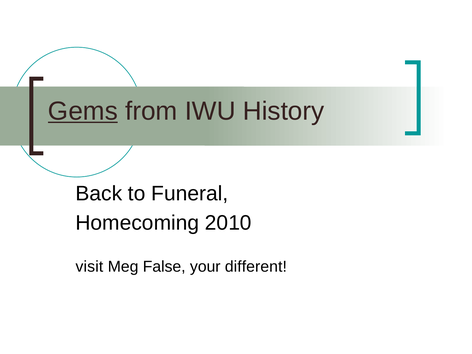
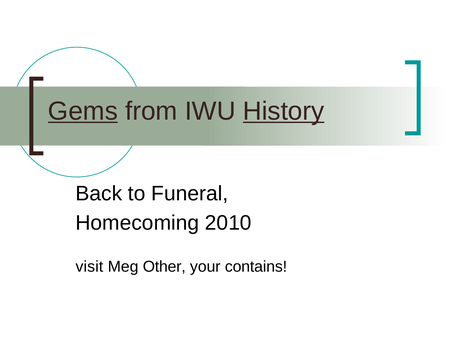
History underline: none -> present (284, 111)
False: False -> Other (164, 266)
different: different -> contains (256, 266)
